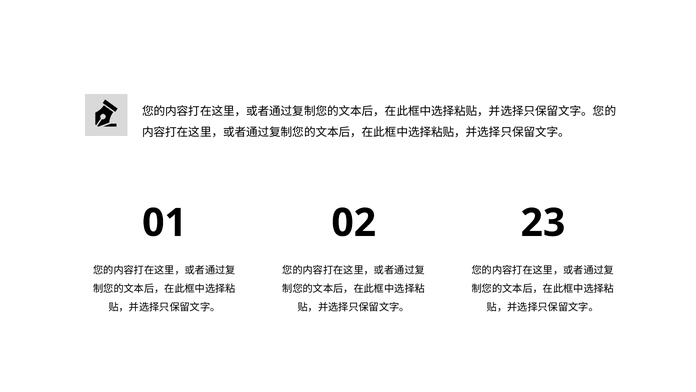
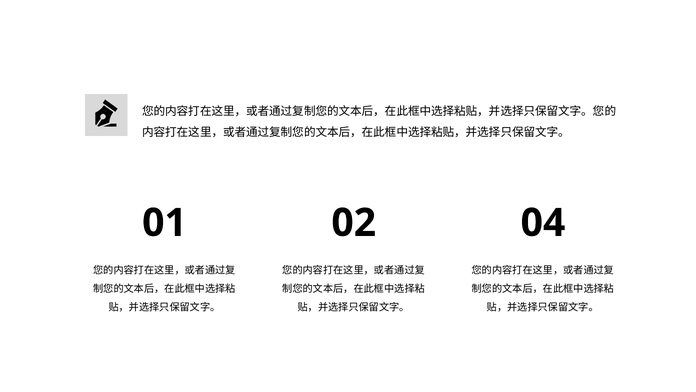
23: 23 -> 04 (543, 223)
